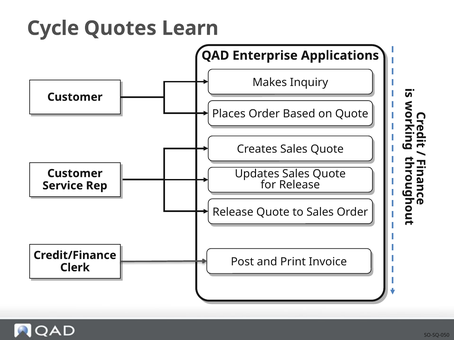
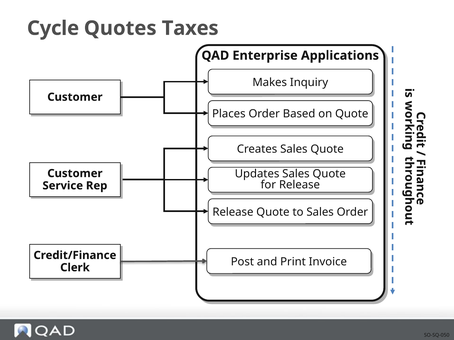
Learn: Learn -> Taxes (190, 28)
